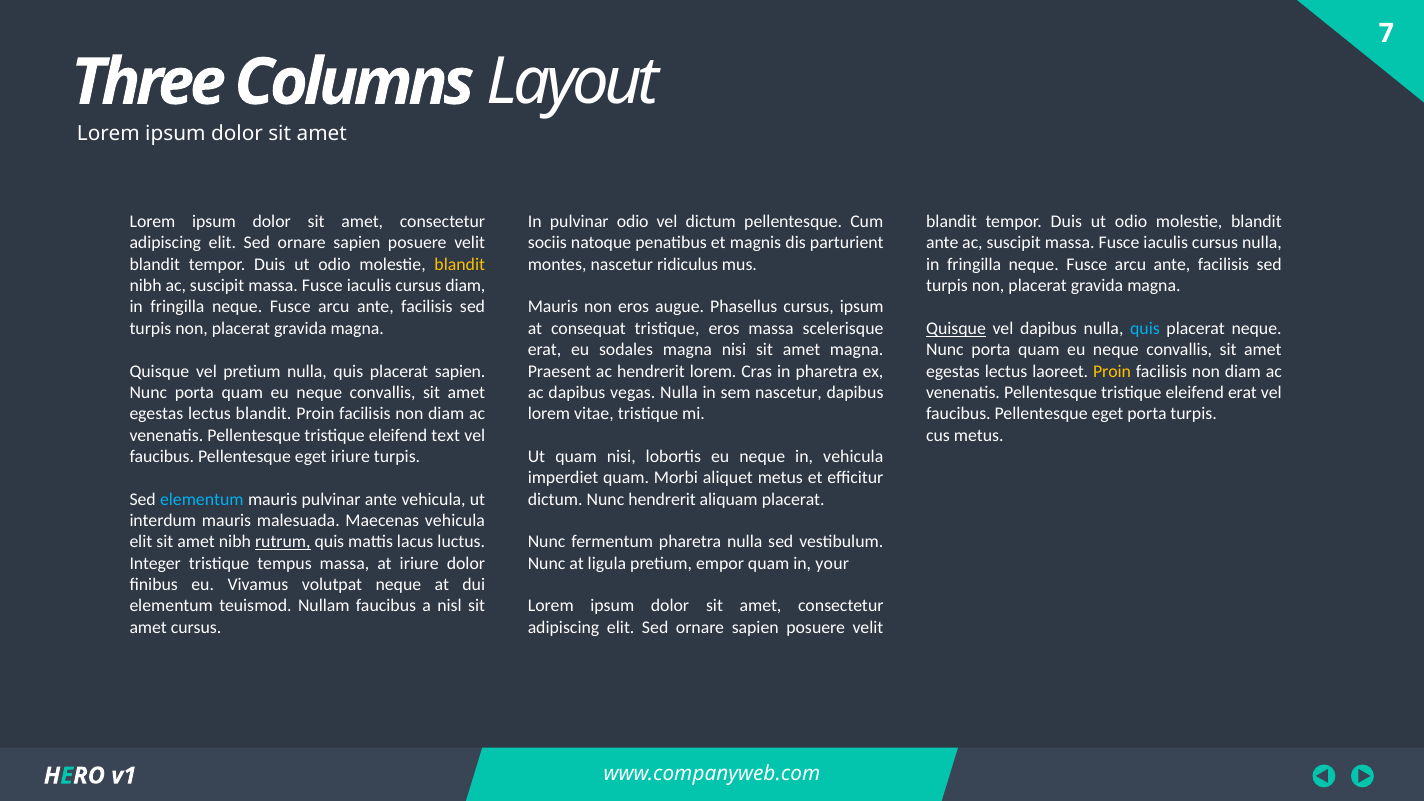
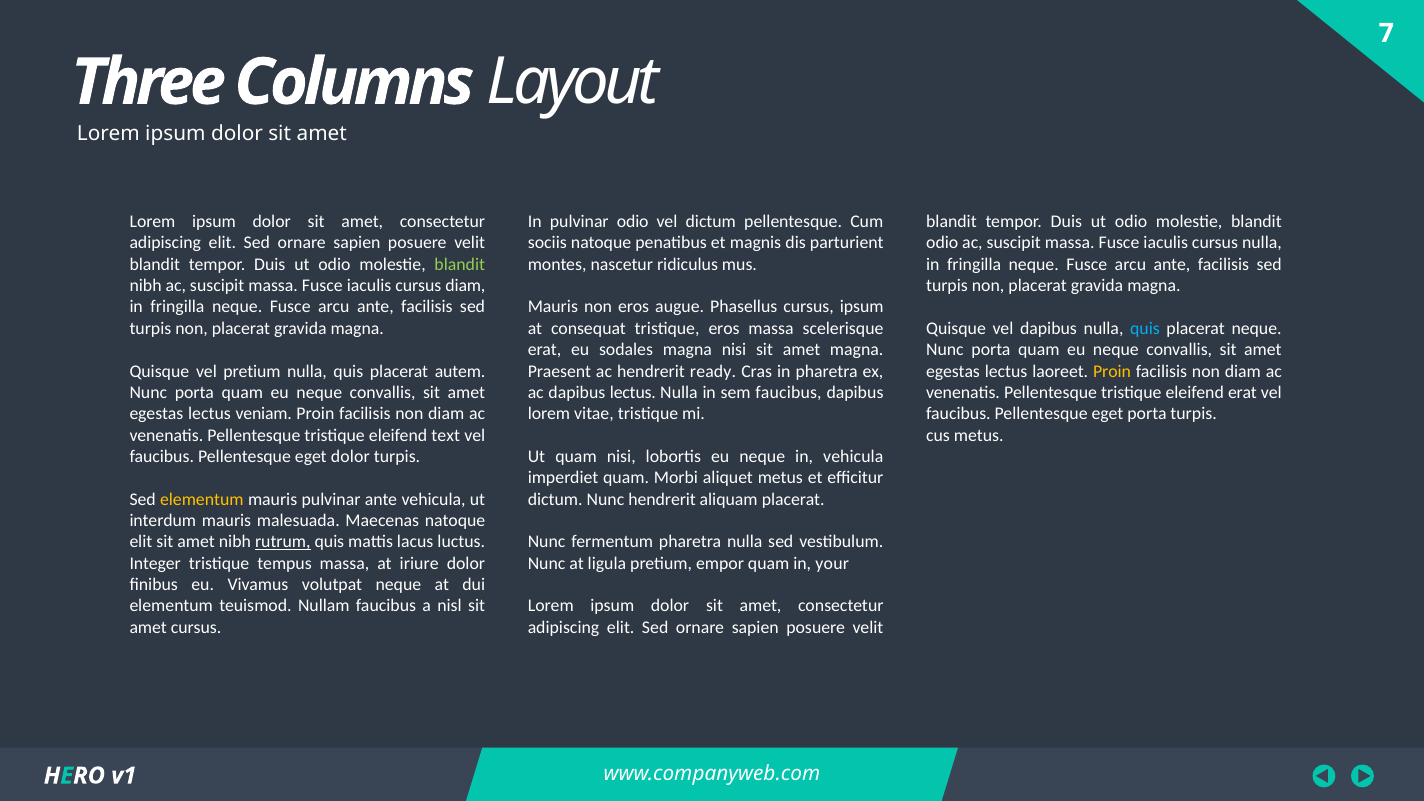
ante: ante -> odio (942, 243)
blandit colour: yellow -> light green (460, 264)
Quisque underline: present -> none (956, 328)
placerat sapien: sapien -> autem (460, 371)
hendrerit lorem: lorem -> ready (713, 371)
dapibus vegas: vegas -> lectus (633, 393)
sem nascetur: nascetur -> faucibus (788, 393)
lectus blandit: blandit -> veniam (264, 414)
eget iriure: iriure -> dolor (350, 457)
elementum colour: light blue -> yellow (202, 499)
Maecenas vehicula: vehicula -> natoque (455, 521)
